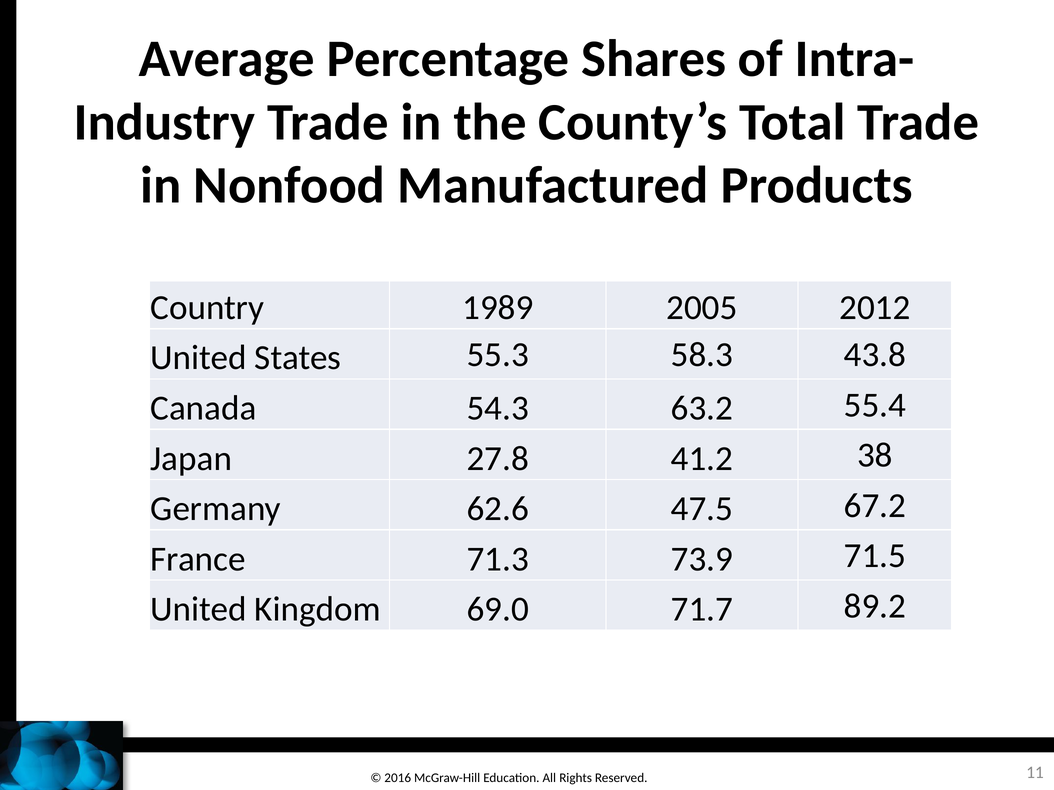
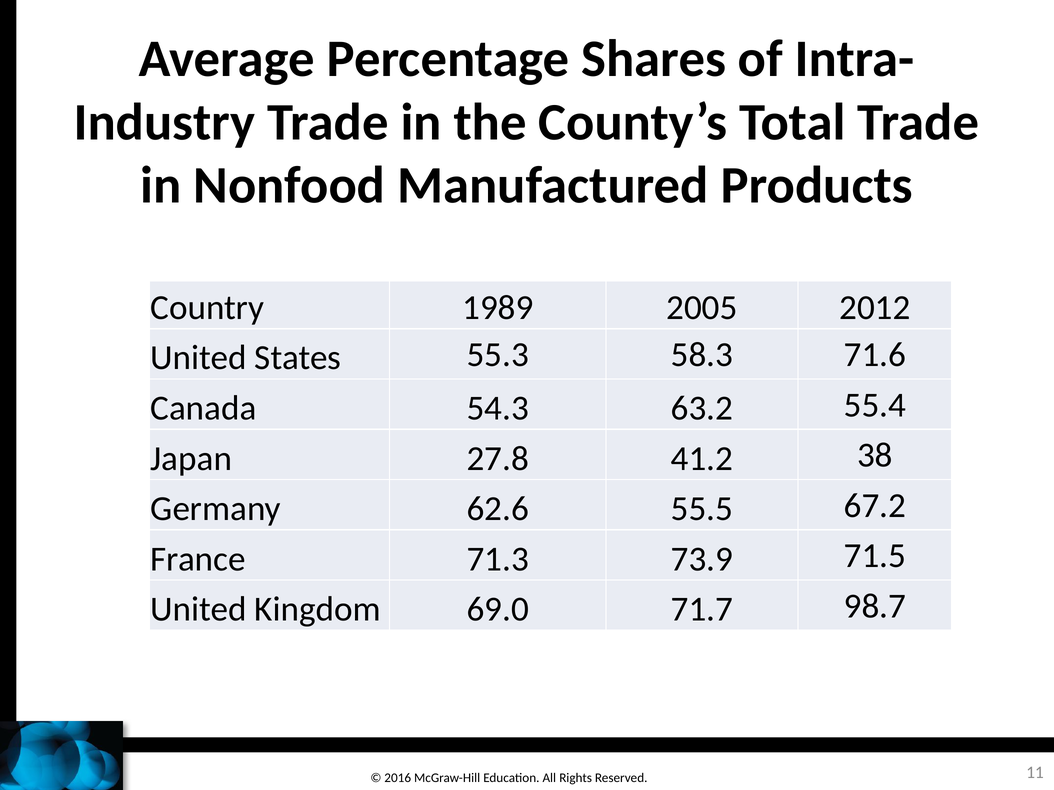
43.8: 43.8 -> 71.6 (875, 355)
47.5: 47.5 -> 55.5 (702, 509)
89.2: 89.2 -> 98.7 (875, 606)
